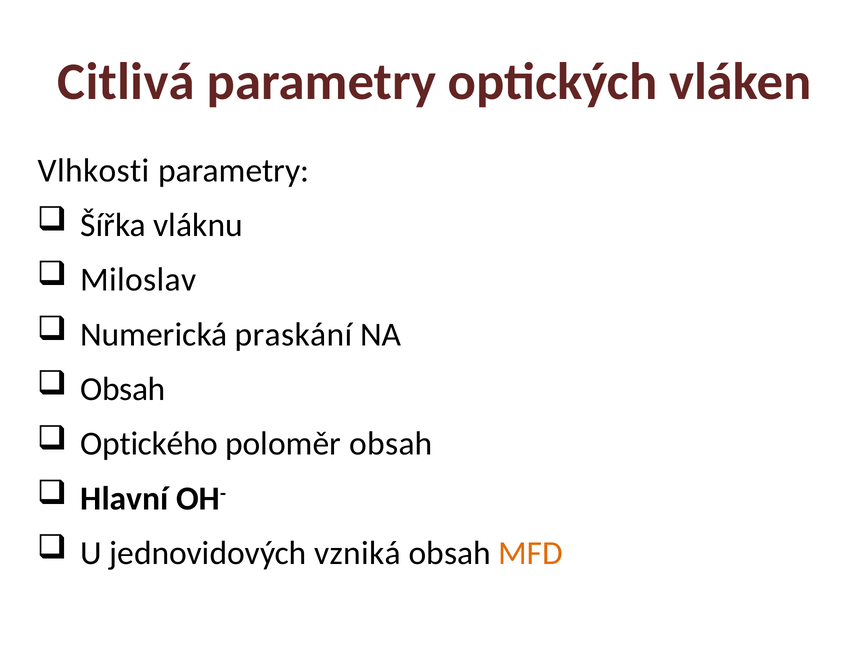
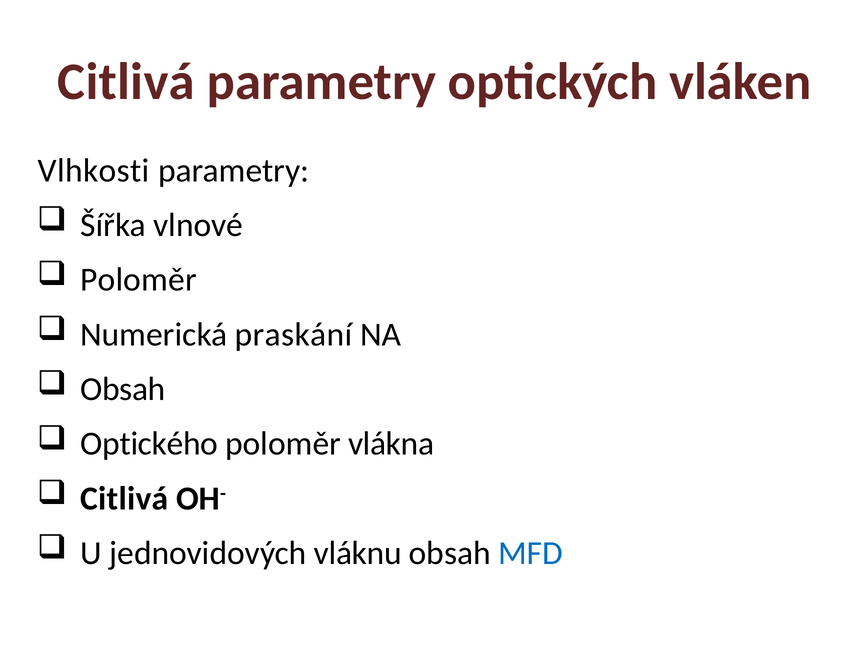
vláknu: vláknu -> vlnové (198, 225)
Miloslav: Miloslav -> Poloměr (139, 280)
poloměr obsah: obsah -> vlákna (391, 444)
Hlavní: Hlavní -> Citlivá (124, 499)
vzniká: vzniká -> vláknu (358, 553)
MFD colour: orange -> blue (531, 553)
